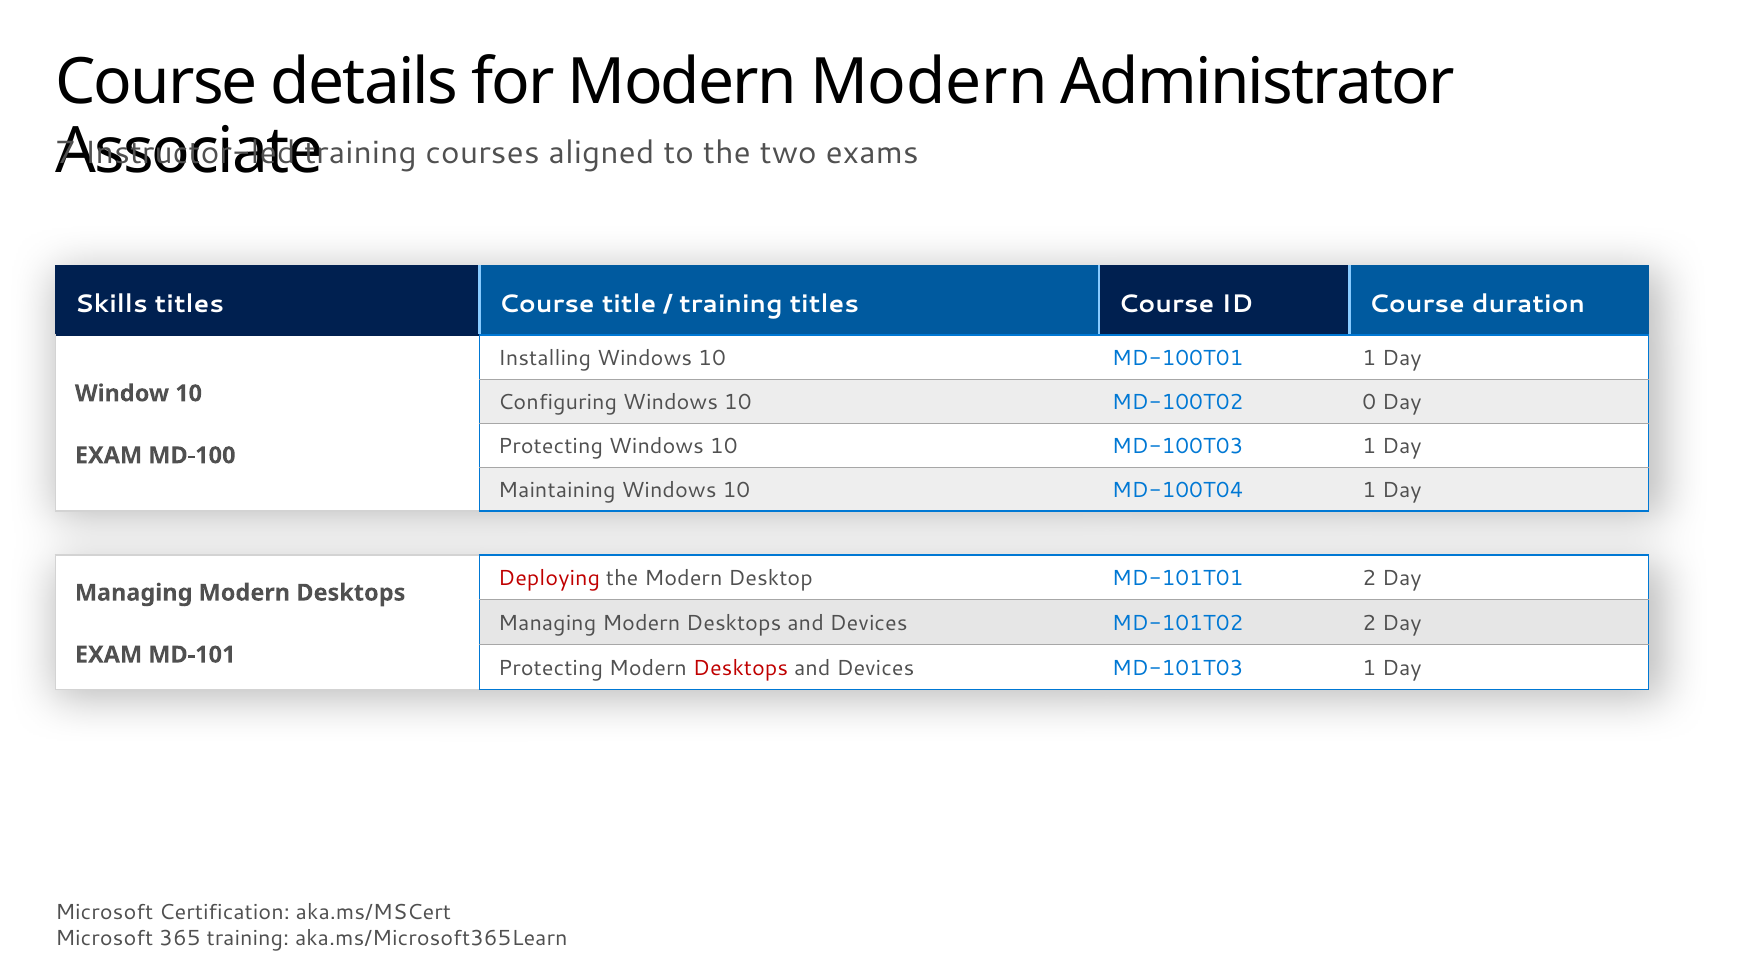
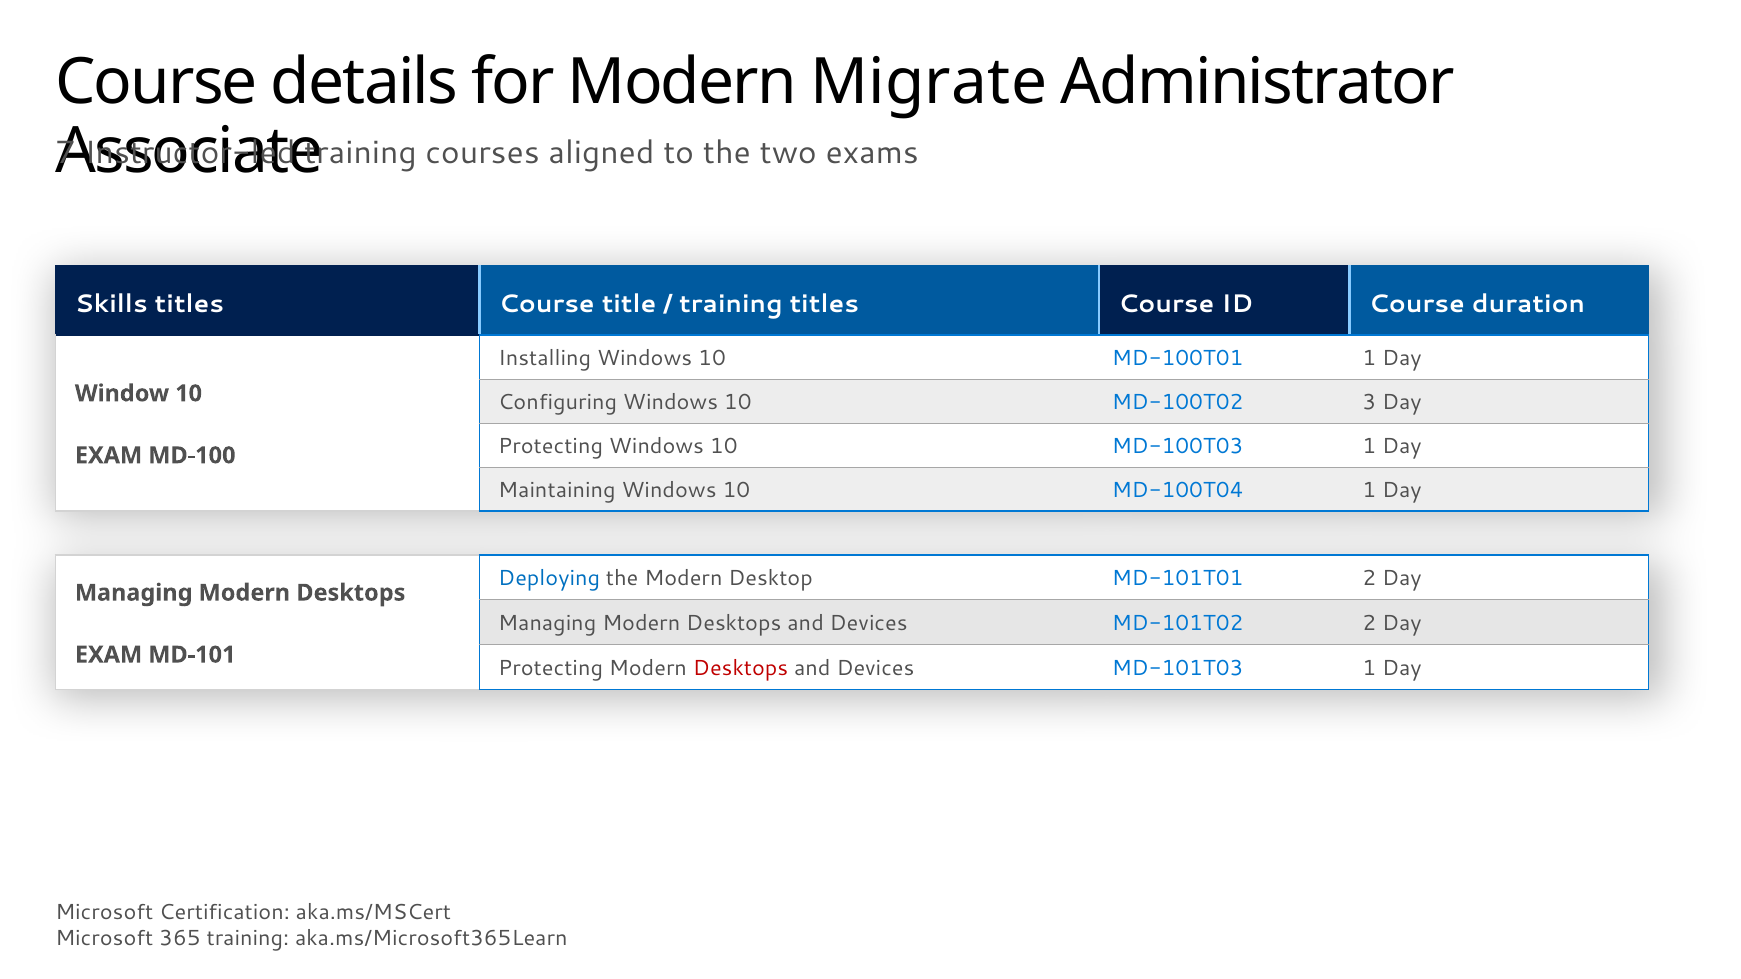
Modern Modern: Modern -> Migrate (929, 82)
0: 0 -> 3 (1369, 403)
Deploying colour: red -> blue (549, 579)
